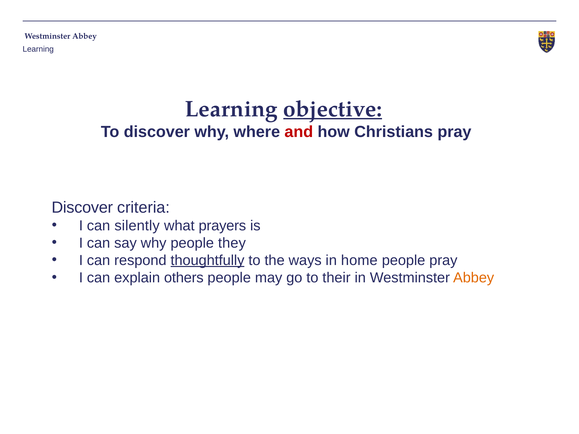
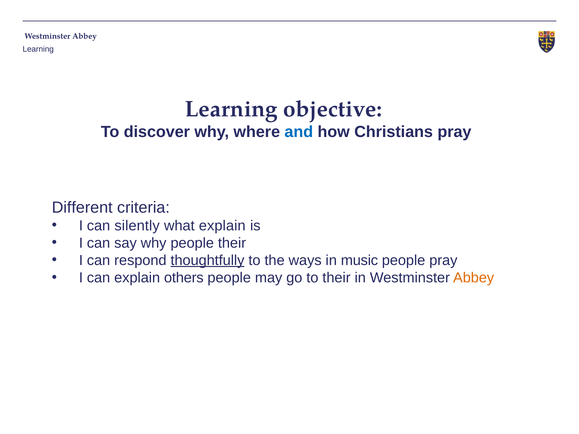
objective underline: present -> none (333, 109)
and colour: red -> blue (299, 132)
Discover: Discover -> Different (82, 208)
what prayers: prayers -> explain (222, 226)
people they: they -> their (232, 243)
home: home -> music (359, 260)
